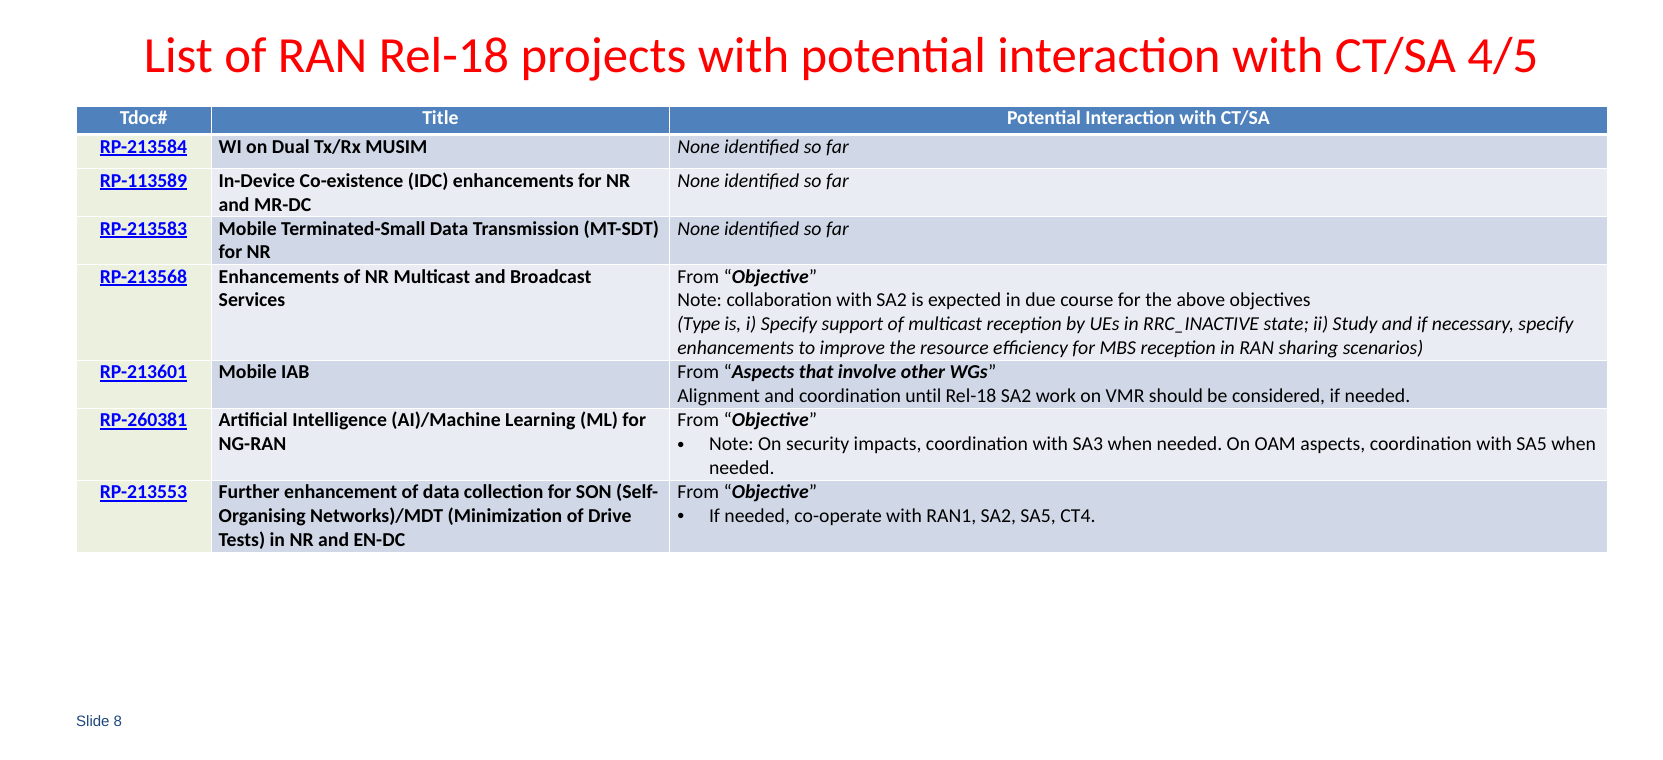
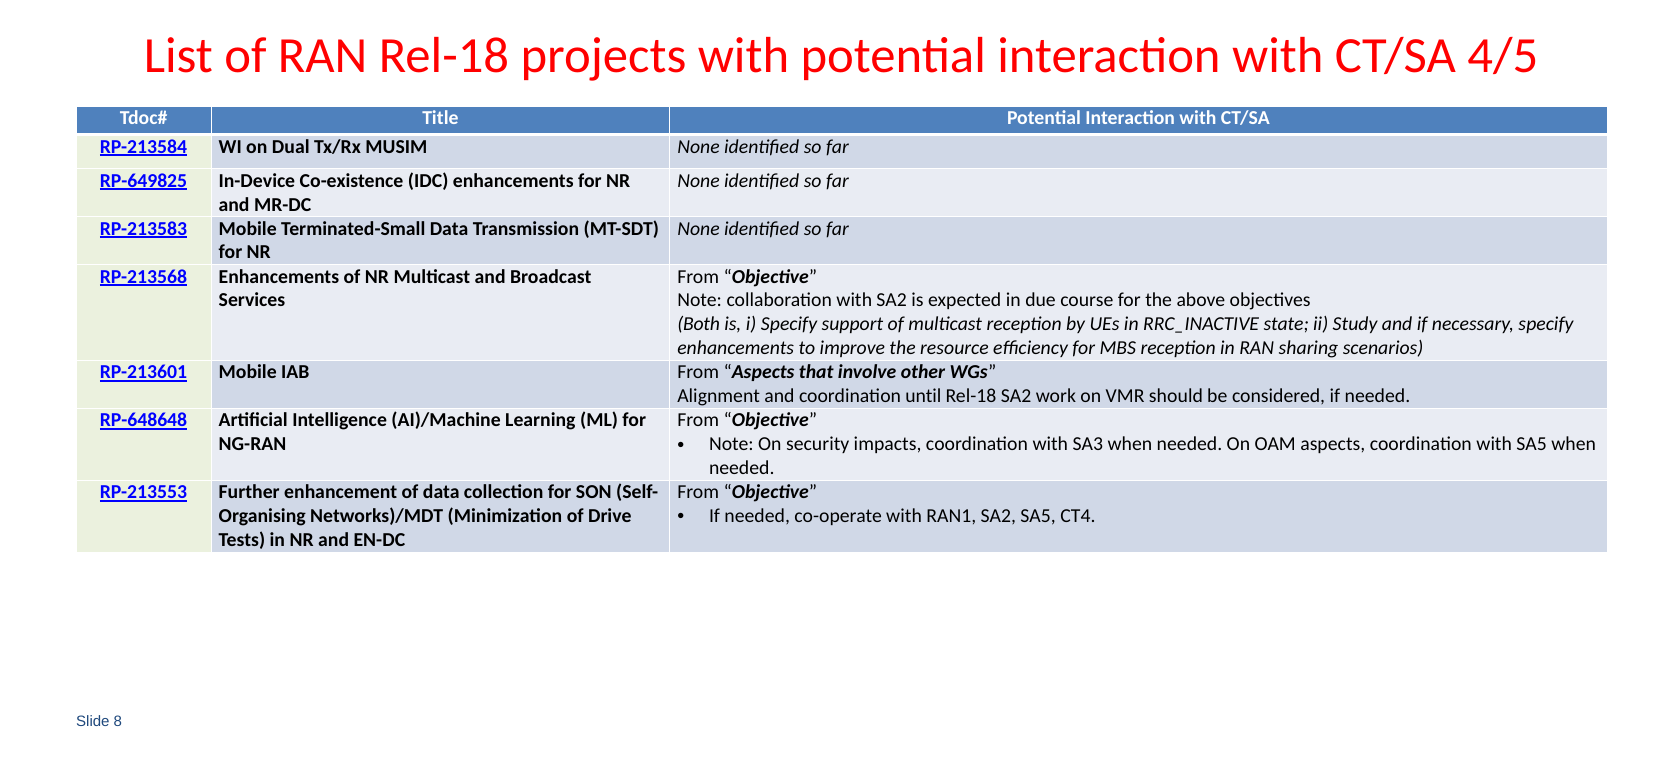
RP-113589: RP-113589 -> RP-649825 (144, 181)
Type: Type -> Both (699, 325)
RP-260381: RP-260381 -> RP-648648 (144, 421)
